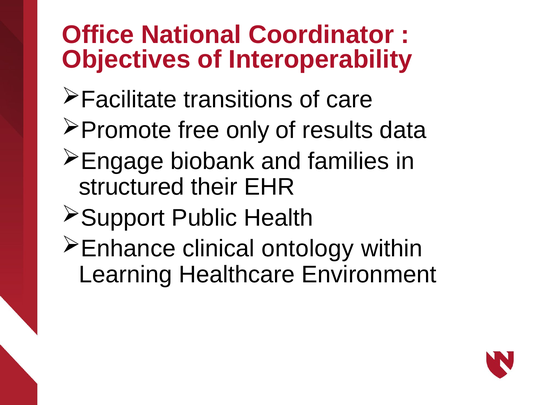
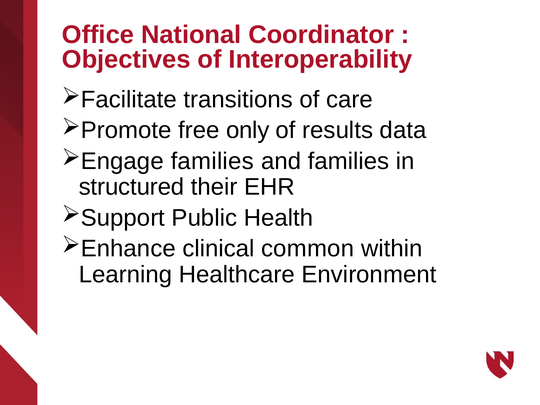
biobank: biobank -> families (212, 161)
ontology: ontology -> common (308, 249)
